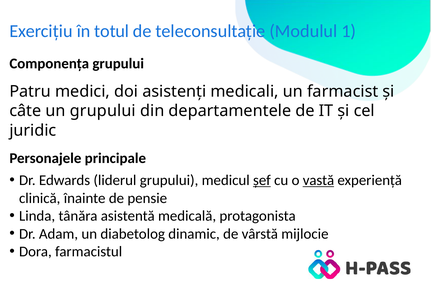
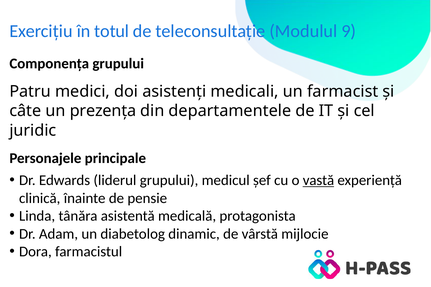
1: 1 -> 9 (349, 31)
un grupului: grupului -> prezența (103, 111)
șef underline: present -> none (262, 180)
